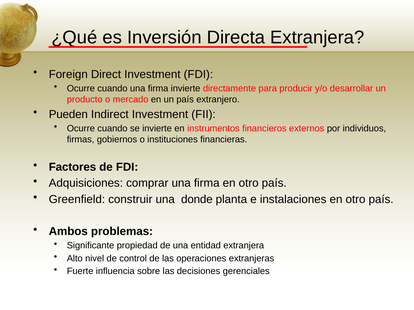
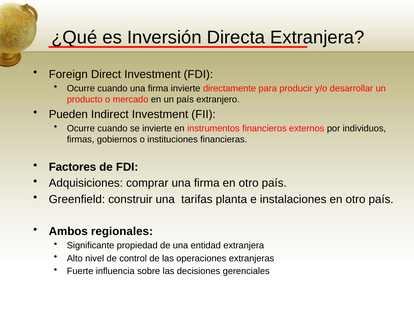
donde: donde -> tarifas (197, 200)
problemas: problemas -> regionales (122, 232)
